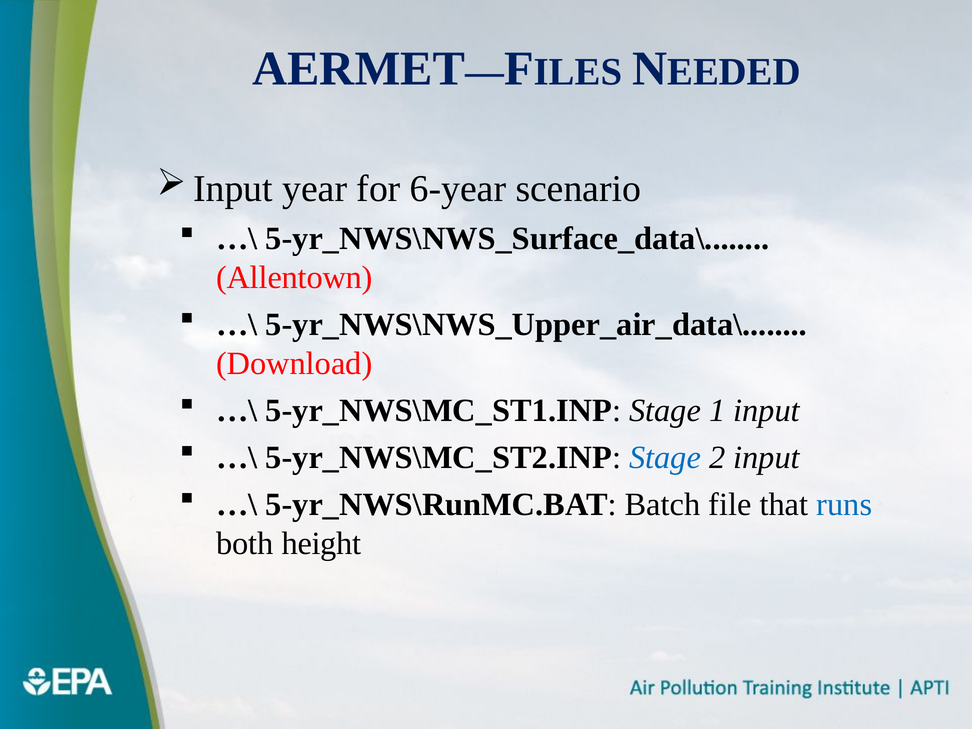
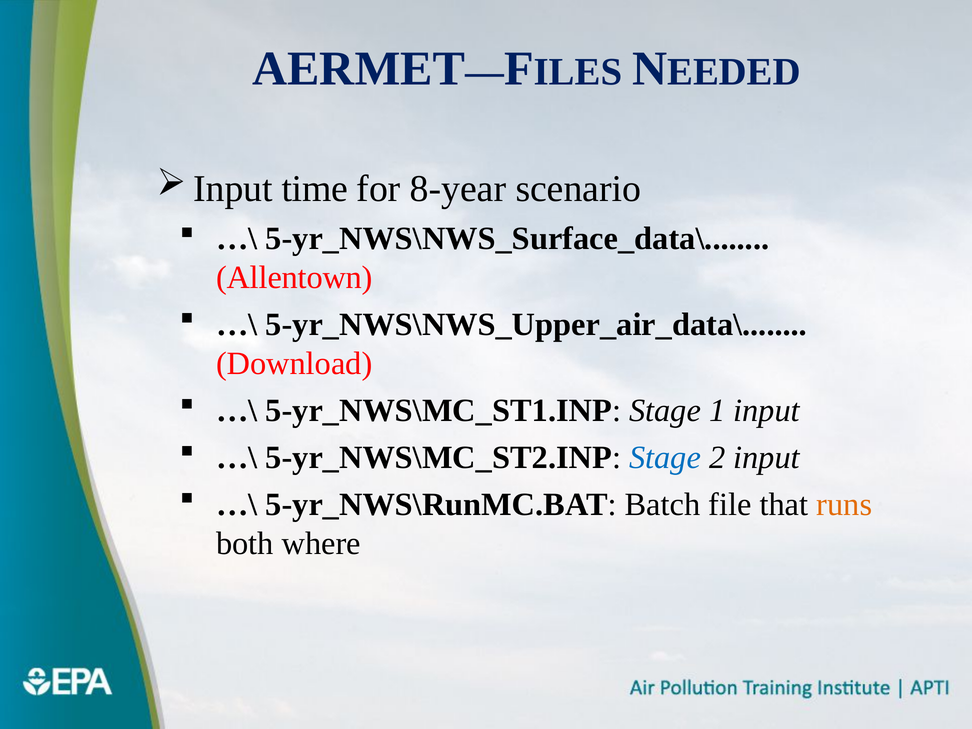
year: year -> time (315, 189)
6-year: 6-year -> 8-year (458, 189)
runs colour: blue -> orange (844, 504)
height: height -> where (321, 543)
